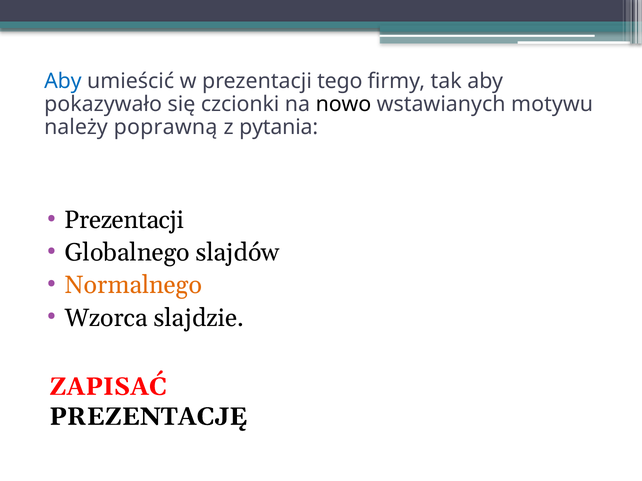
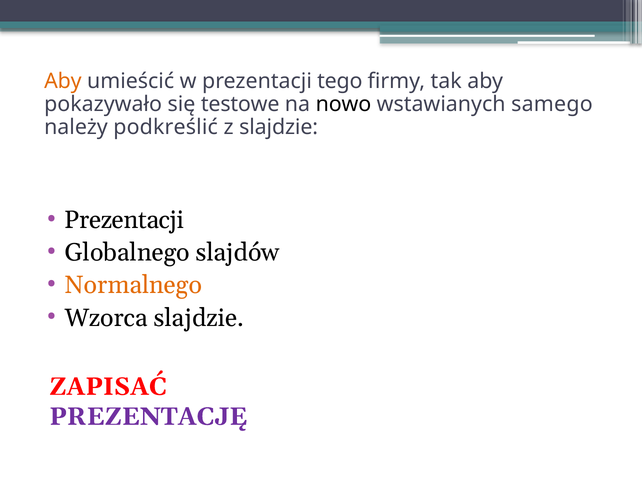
Aby colour: blue -> orange (63, 81)
czcionki: czcionki -> testowe (240, 104)
motywu: motywu -> samego (552, 104)
poprawną: poprawną -> podkreślić (166, 127)
z pytania: pytania -> slajdzie (279, 127)
PREZENTACJĘ colour: black -> purple (148, 417)
